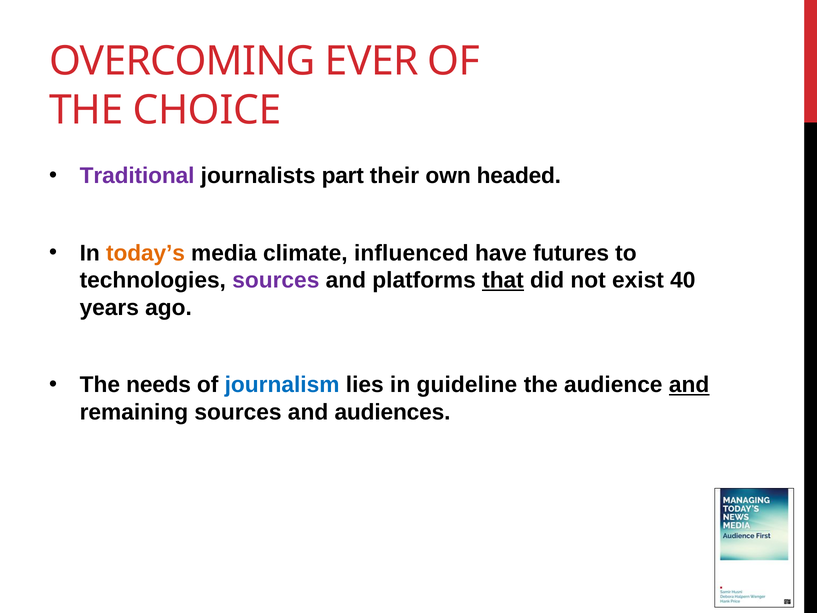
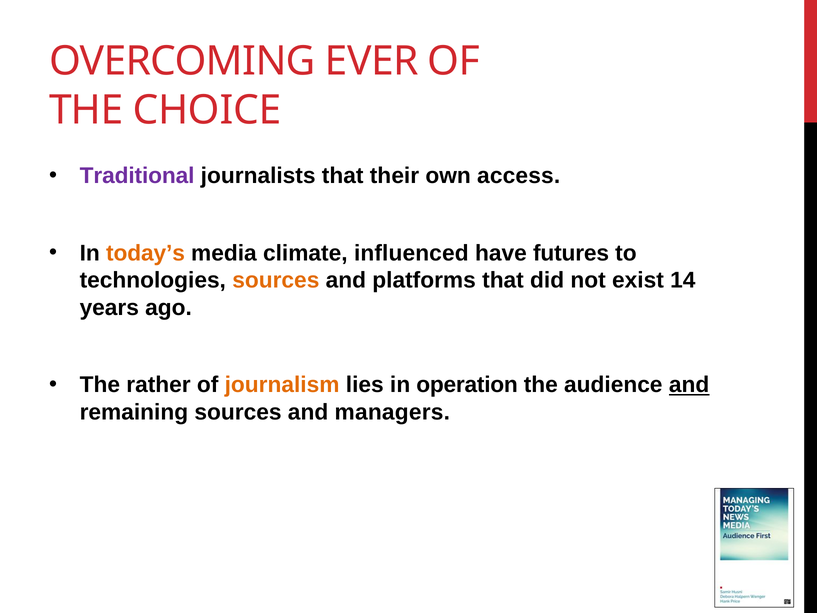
journalists part: part -> that (343, 176)
headed: headed -> access (519, 176)
sources colour: purple -> orange (276, 280)
that underline: present -> none (503, 280)
40: 40 -> 14 (683, 280)
needs: needs -> rather (158, 385)
journalism colour: blue -> orange (282, 385)
guideline: guideline -> operation (467, 385)
audiences: audiences -> managers (392, 412)
